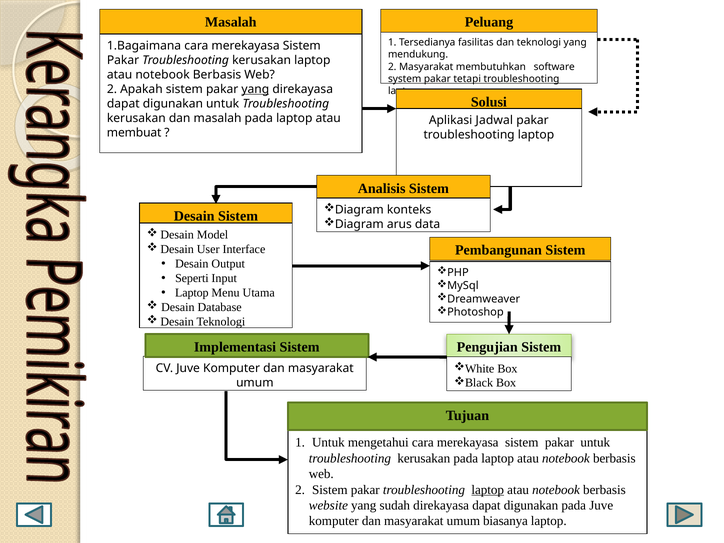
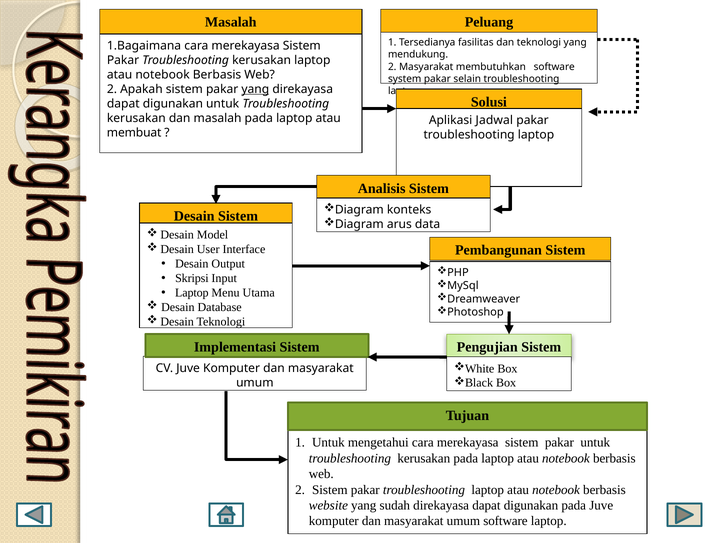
tetapi: tetapi -> selain (467, 79)
Seperti: Seperti -> Skripsi (192, 278)
laptop underline: present -> none (488, 490)
umum biasanya: biasanya -> software (505, 521)
